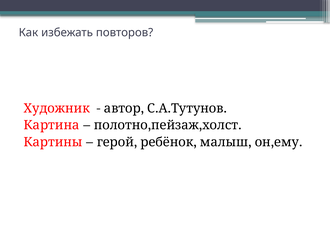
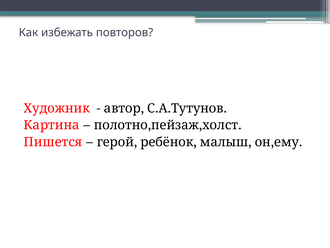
Картины: Картины -> Пишется (53, 142)
